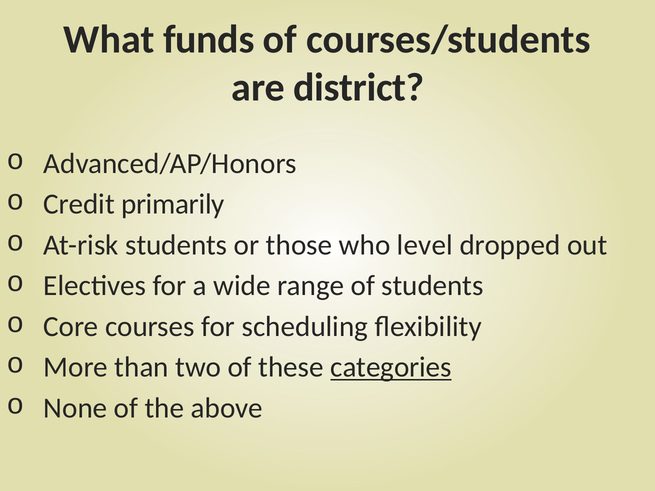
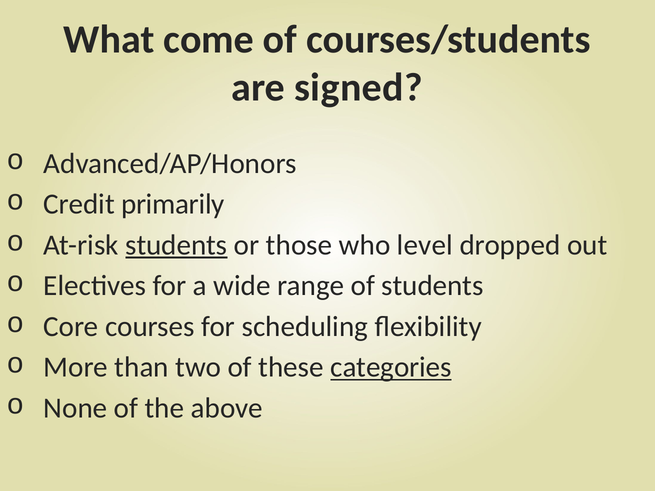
funds: funds -> come (209, 39)
district: district -> signed (358, 87)
students underline: none -> present (176, 245)
